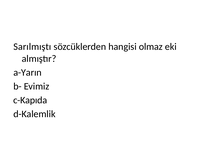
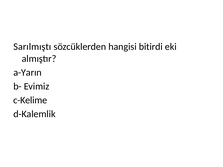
olmaz: olmaz -> bitirdi (151, 47)
c-Kapıda: c-Kapıda -> c-Kelime (30, 100)
